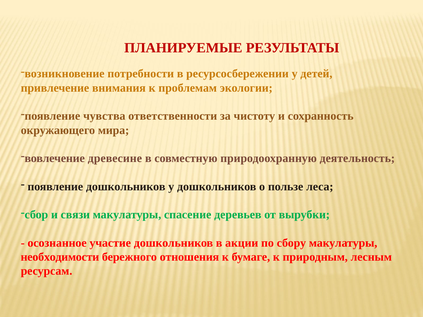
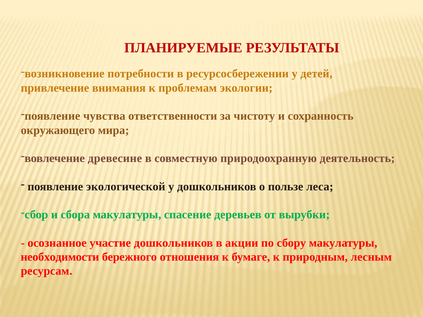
появление дошкольников: дошкольников -> экологической (126, 187)
связи: связи -> сбора (75, 215)
